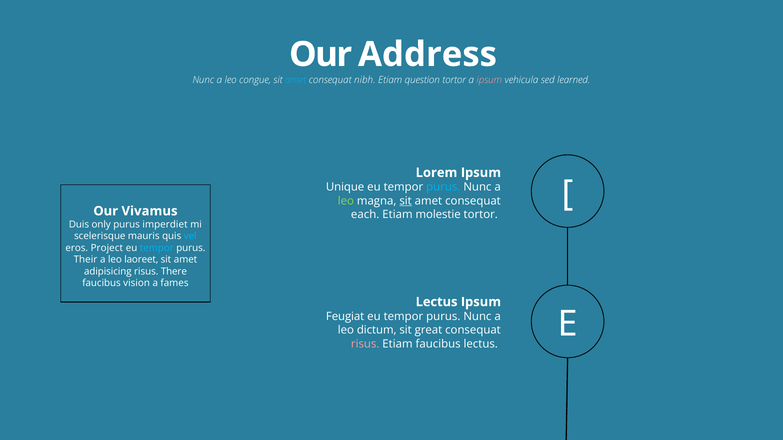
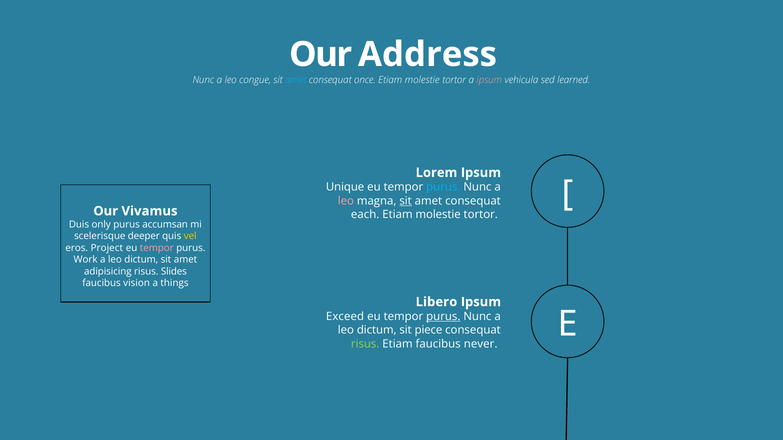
nibh: nibh -> once (365, 80)
question: question -> molestie (422, 80)
leo colour: light green -> pink (346, 201)
imperdiet: imperdiet -> accumsan (165, 225)
mauris: mauris -> deeper (144, 236)
vel colour: light blue -> yellow (190, 236)
tempor colour: light blue -> pink (157, 248)
Their: Their -> Work (86, 260)
laoreet: laoreet -> dictum (141, 260)
There: There -> Slides (174, 272)
fames: fames -> things (174, 283)
Lectus: Lectus -> Libero (436, 302)
Feugiat: Feugiat -> Exceed (345, 317)
purus underline: none -> present (443, 317)
great: great -> piece (429, 330)
risus colour: pink -> light green (365, 344)
faucibus lectus: lectus -> never (481, 344)
